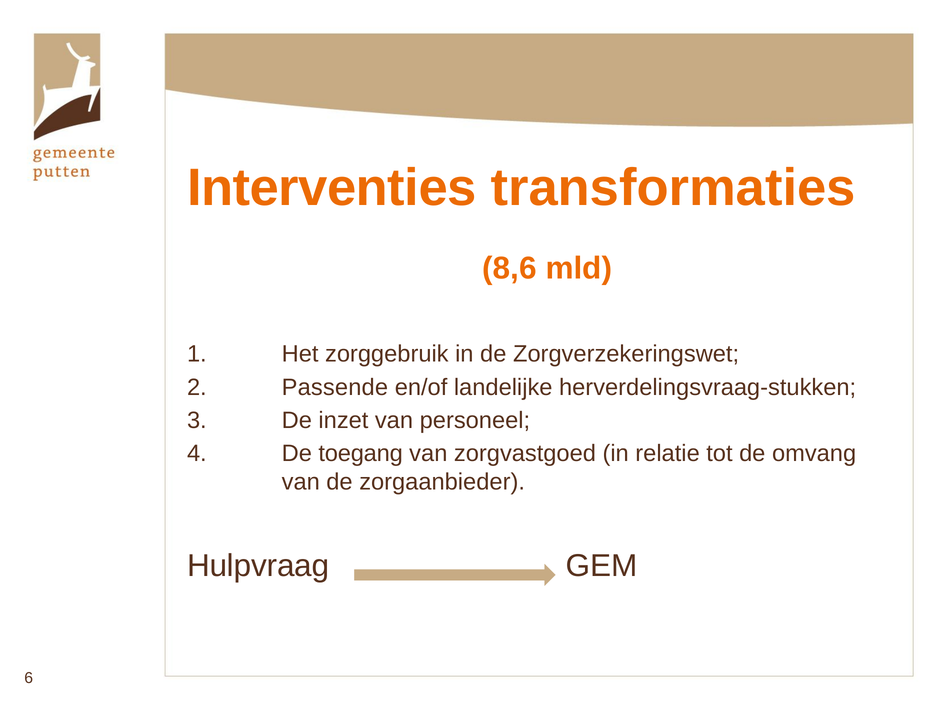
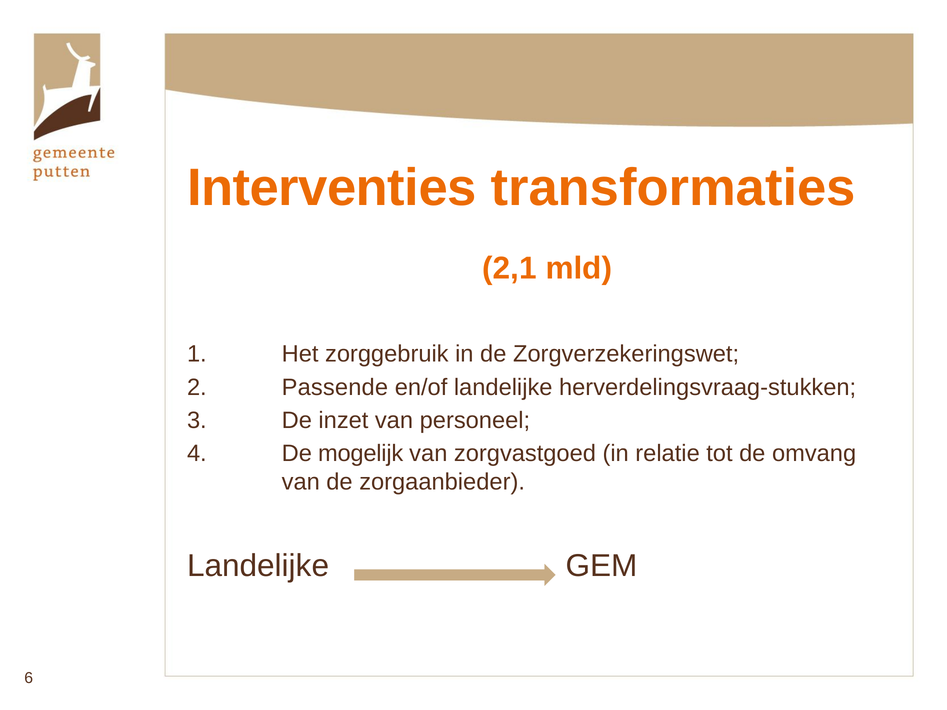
8,6: 8,6 -> 2,1 (510, 269)
toegang: toegang -> mogelijk (361, 454)
Hulpvraag: Hulpvraag -> Landelijke (258, 566)
